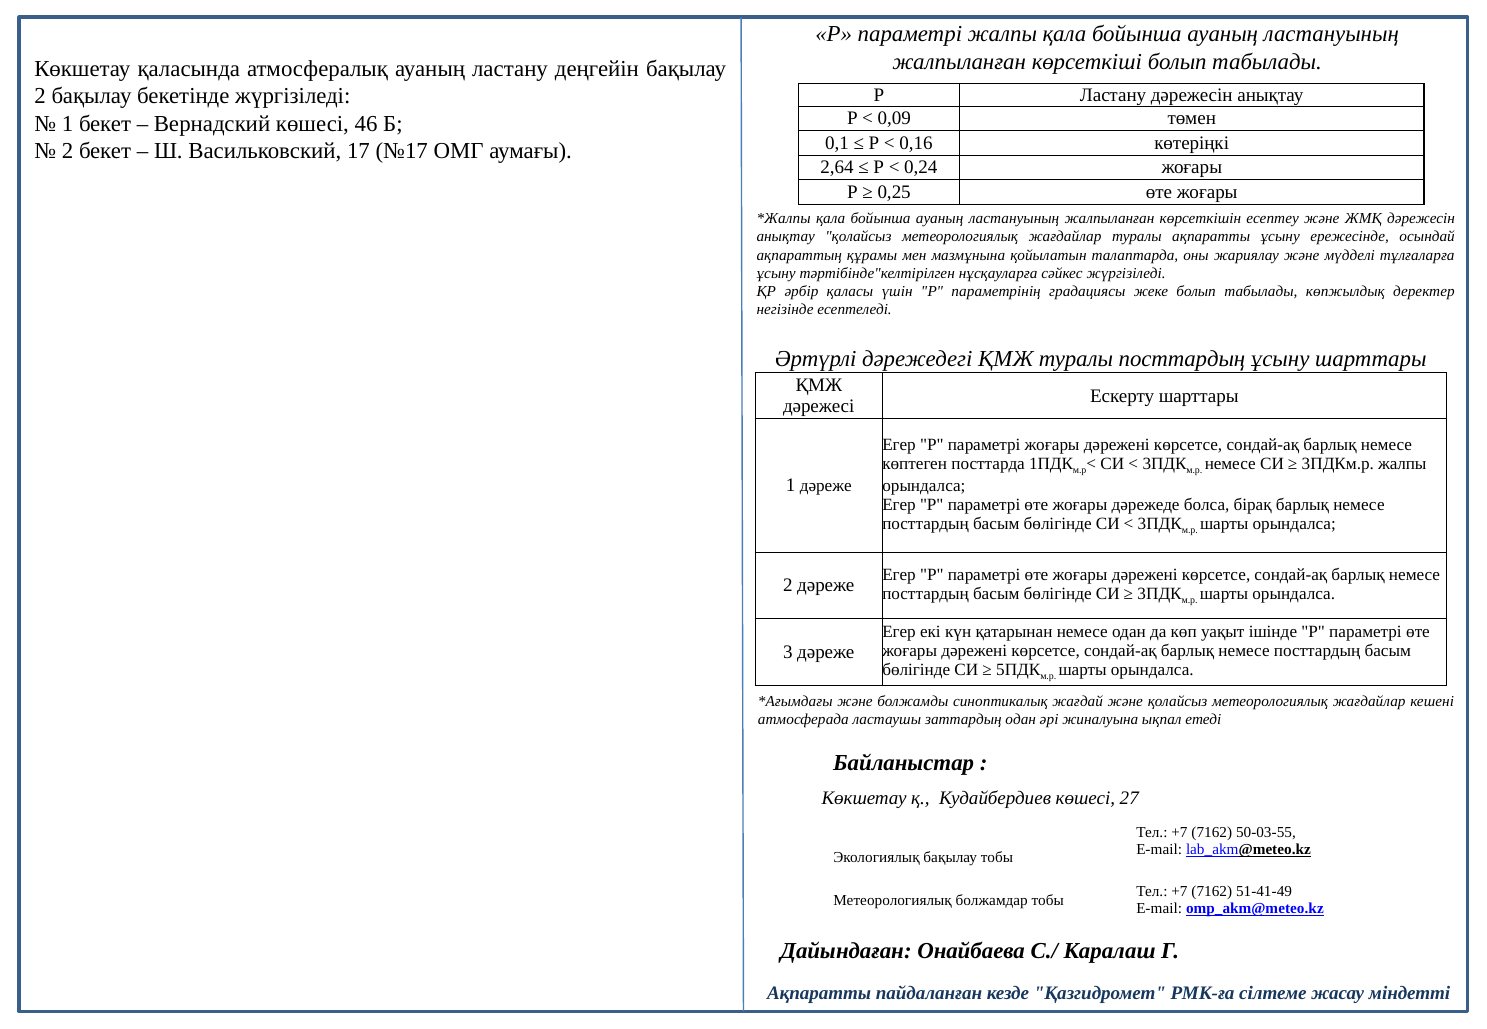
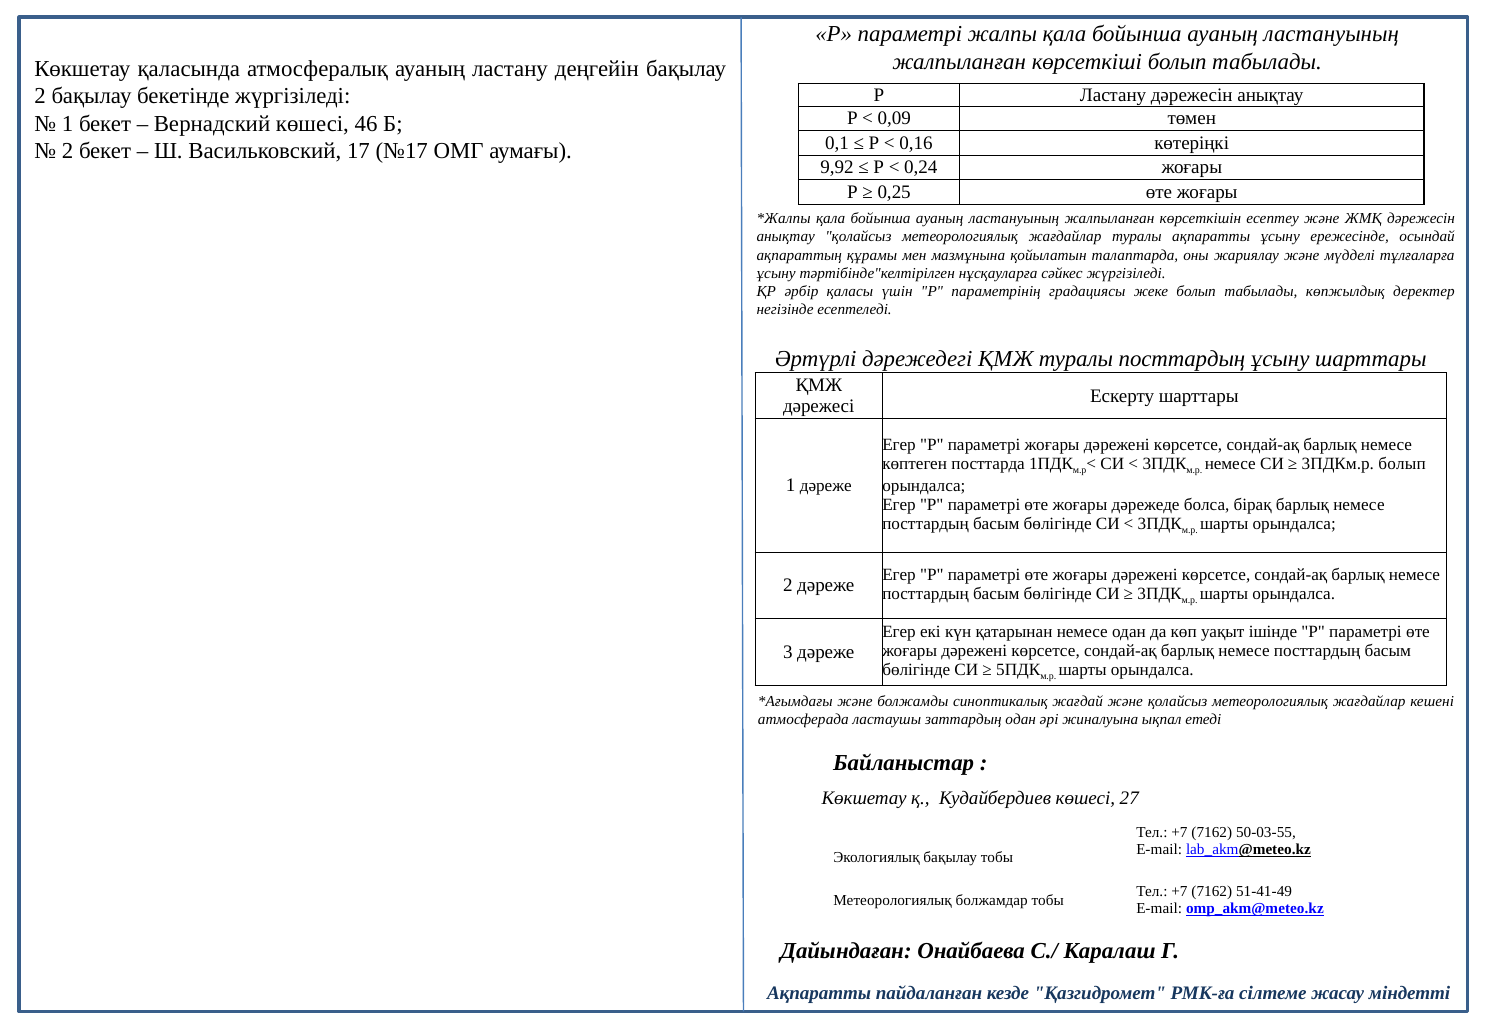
2,64: 2,64 -> 9,92 (837, 167)
3ПДКм.р жалпы: жалпы -> болып (1402, 464)
